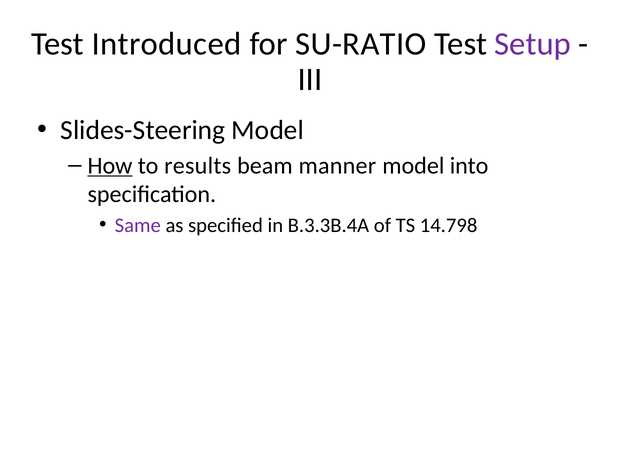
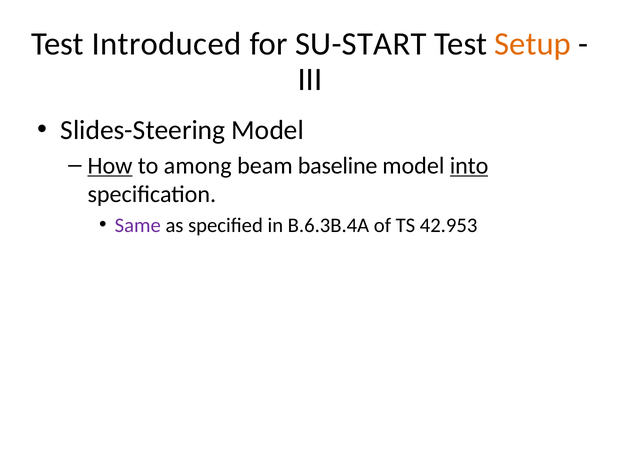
SU-RATIO: SU-RATIO -> SU-START (361, 44)
Setup colour: purple -> orange (533, 44)
results: results -> among (198, 166)
manner: manner -> baseline (338, 166)
into underline: none -> present (469, 166)
B.3.3B.4A: B.3.3B.4A -> B.6.3B.4A (328, 225)
14.798: 14.798 -> 42.953 (449, 225)
